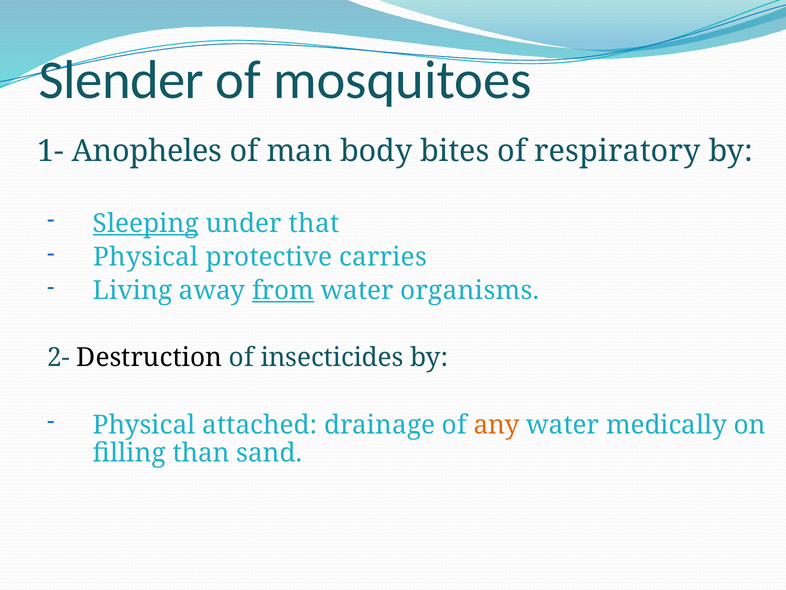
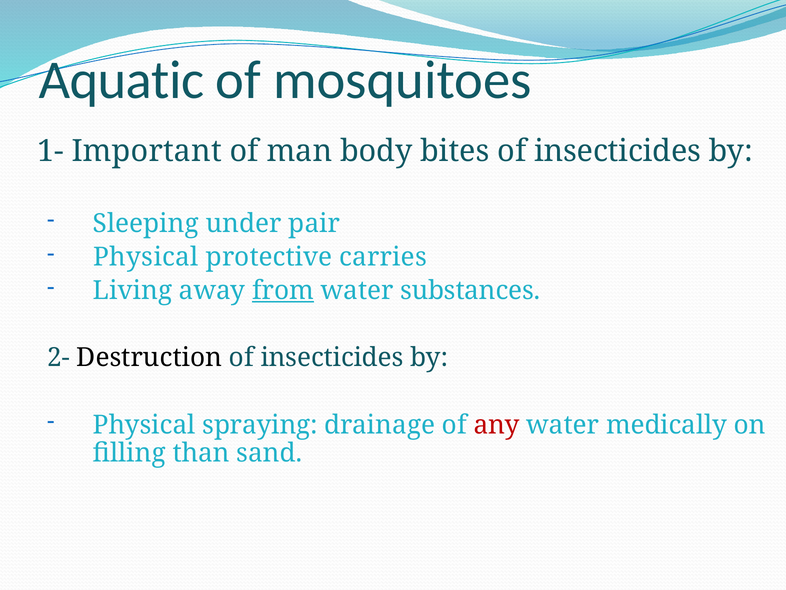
Slender: Slender -> Aquatic (121, 80)
Anopheles: Anopheles -> Important (147, 151)
bites of respiratory: respiratory -> insecticides (618, 151)
Sleeping underline: present -> none (146, 223)
that: that -> pair (314, 223)
organisms: organisms -> substances (470, 290)
attached: attached -> spraying (260, 424)
any colour: orange -> red (497, 424)
